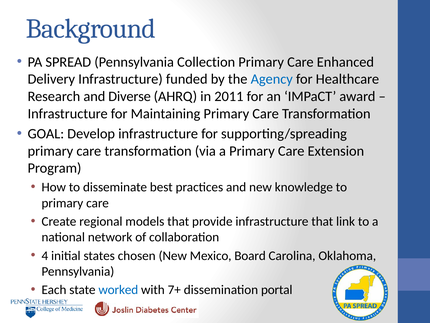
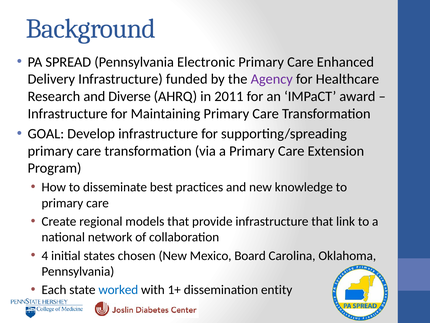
Collection: Collection -> Electronic (206, 62)
Agency colour: blue -> purple (272, 79)
7+: 7+ -> 1+ (174, 289)
portal: portal -> entity (277, 289)
